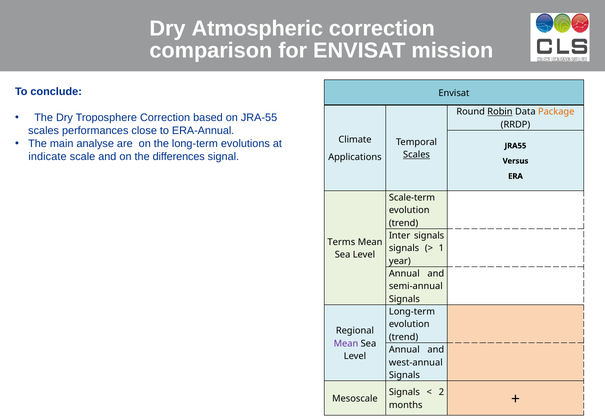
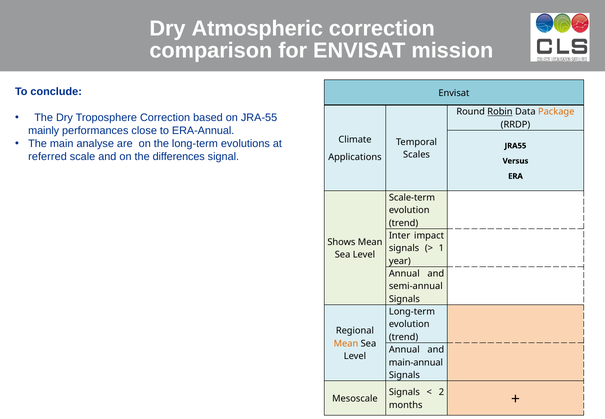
scales: scales -> mainly (44, 131)
indicate: indicate -> referred (48, 157)
Scales underline: present -> none (417, 155)
Inter signals: signals -> impact (429, 236)
Terms: Terms -> Shows (341, 242)
Mean colour: purple -> orange (346, 343)
west-annual: west-annual -> main-annual (416, 362)
